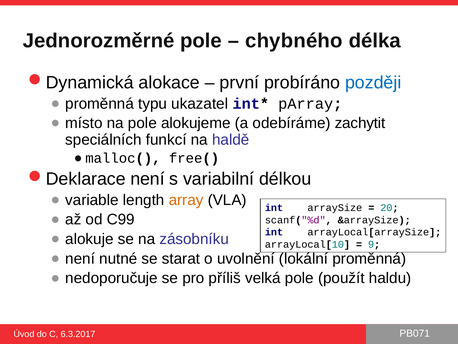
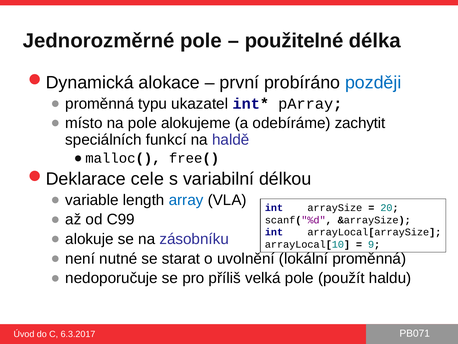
chybného: chybného -> použitelné (294, 41)
není: není -> cele (147, 179)
array colour: orange -> blue (186, 200)
